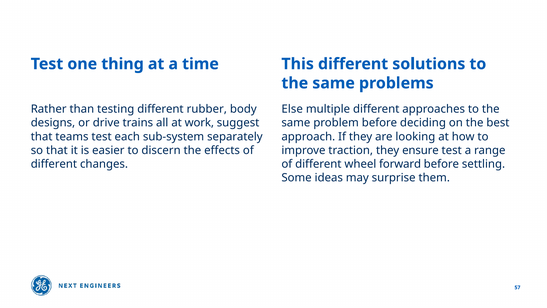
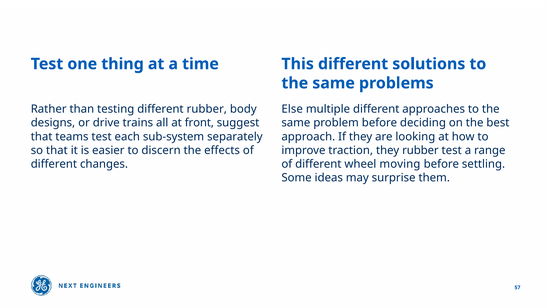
work: work -> front (199, 123)
they ensure: ensure -> rubber (420, 150)
forward: forward -> moving (400, 164)
